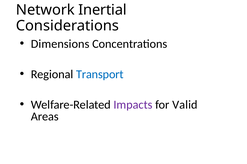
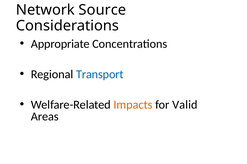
Inertial: Inertial -> Source (102, 10)
Dimensions: Dimensions -> Appropriate (60, 44)
Impacts colour: purple -> orange (133, 105)
